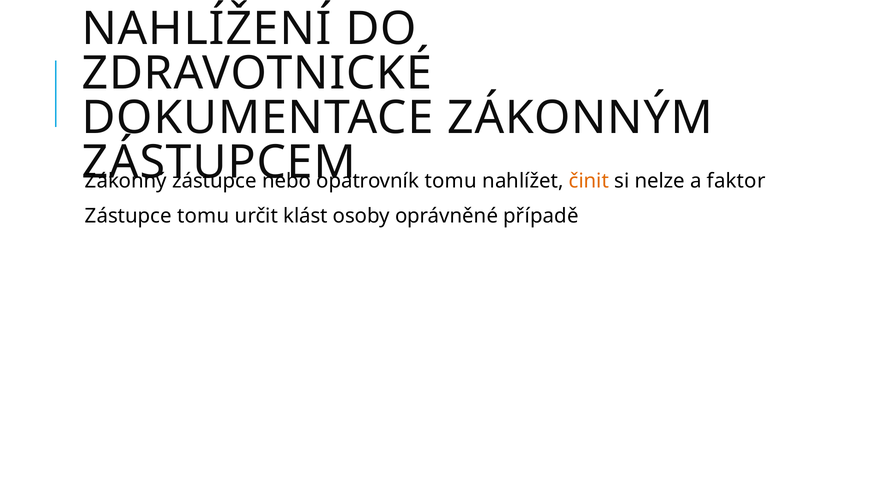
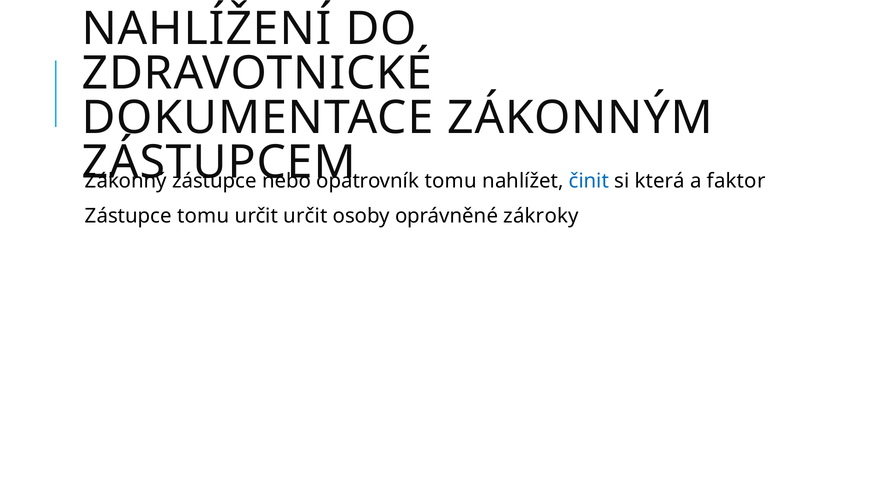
činit colour: orange -> blue (589, 181)
nelze: nelze -> která (660, 181)
určit klást: klást -> určit (305, 217)
případě: případě -> zákroky (541, 217)
